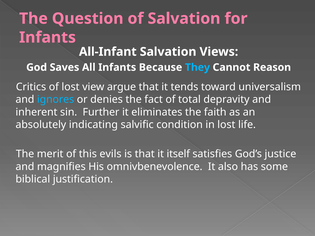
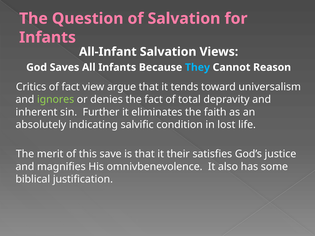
of lost: lost -> fact (71, 87)
ignores colour: light blue -> light green (56, 100)
evils: evils -> save (111, 154)
itself: itself -> their (178, 154)
